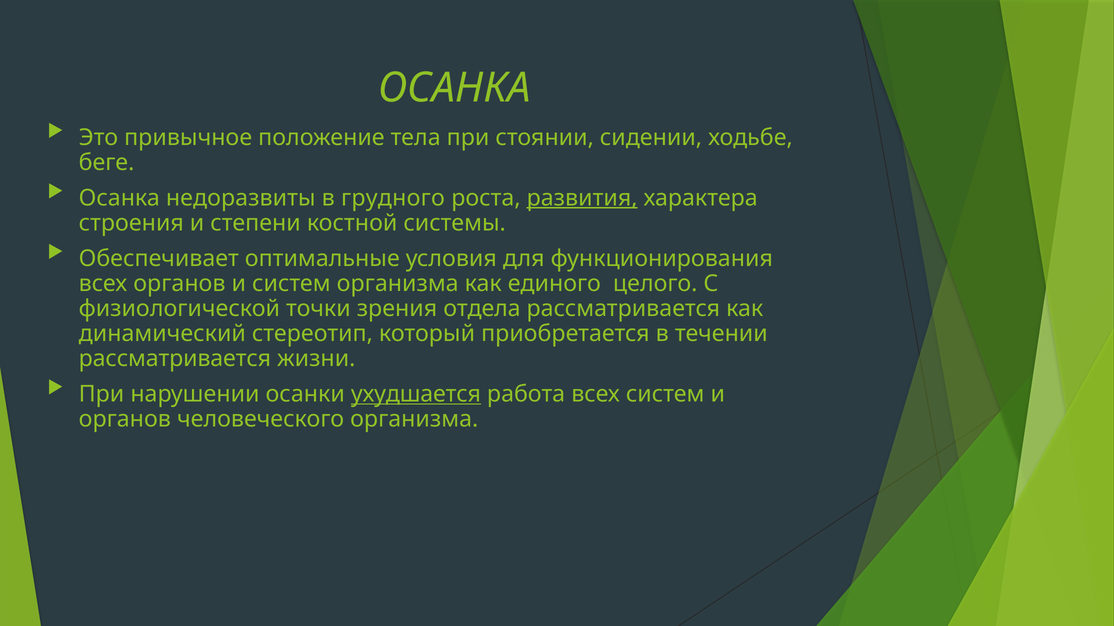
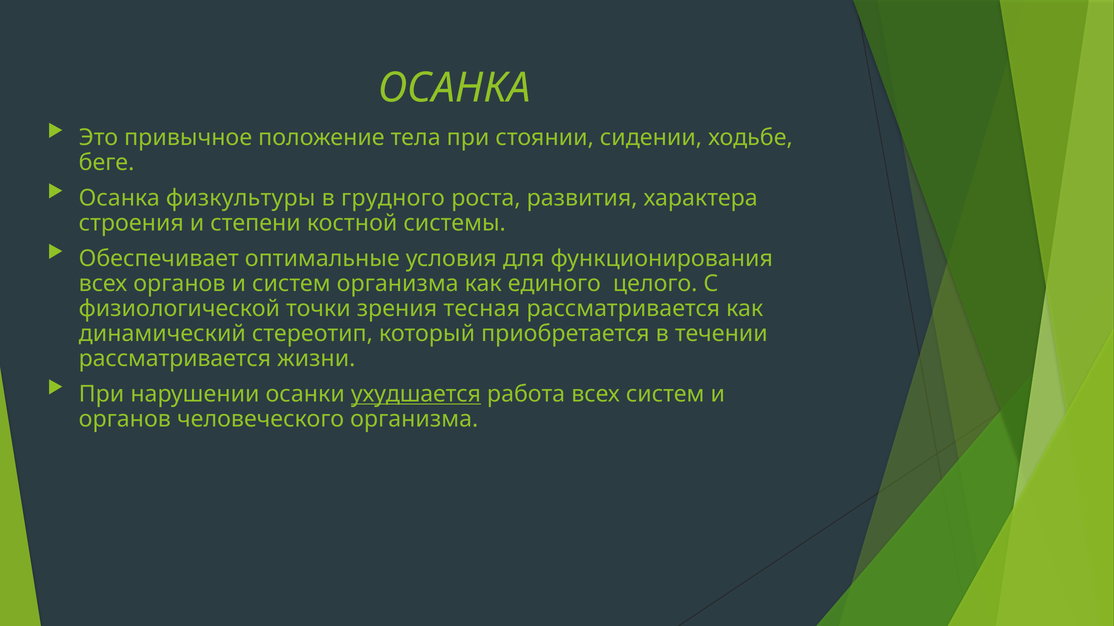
недоразвиты: недоразвиты -> физкультуры (241, 198)
развития underline: present -> none (582, 198)
отдела: отдела -> тесная (482, 309)
